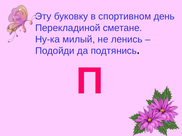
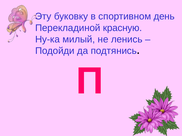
сметане: сметане -> красную (123, 28)
